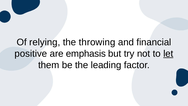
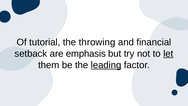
relying: relying -> tutorial (45, 42)
positive: positive -> setback (31, 54)
leading underline: none -> present (106, 65)
